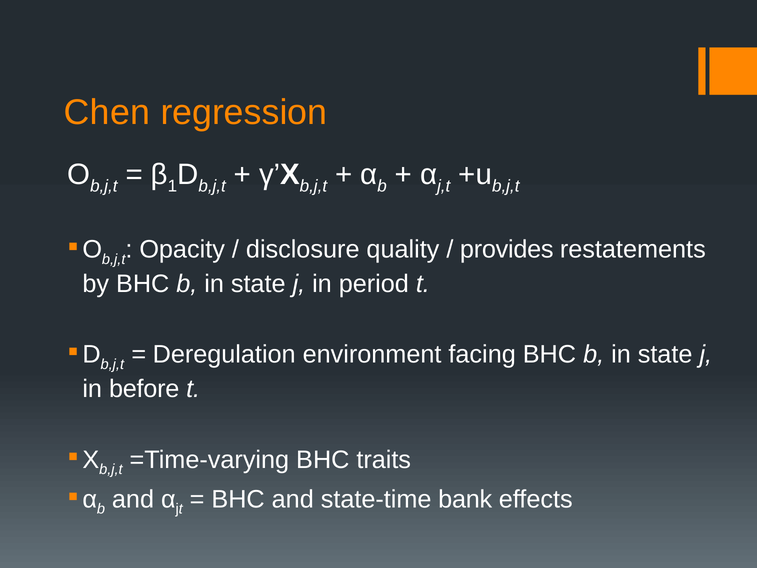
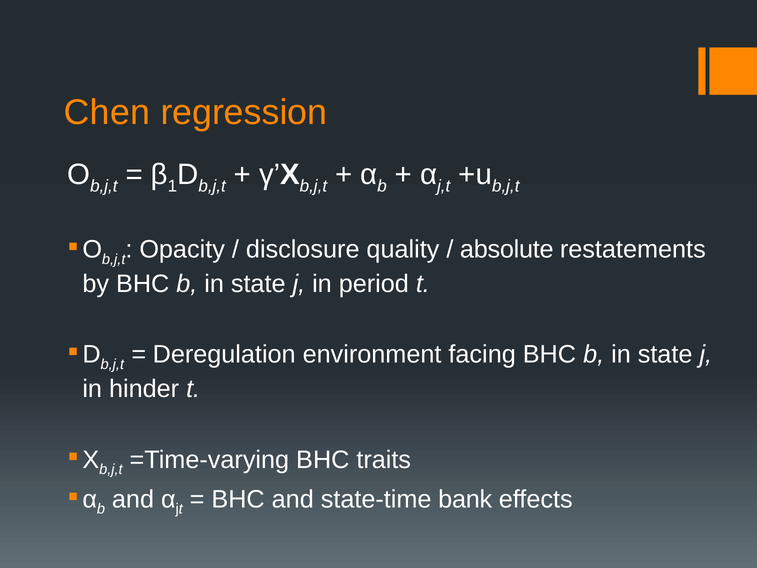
provides: provides -> absolute (507, 249)
before: before -> hinder (144, 389)
